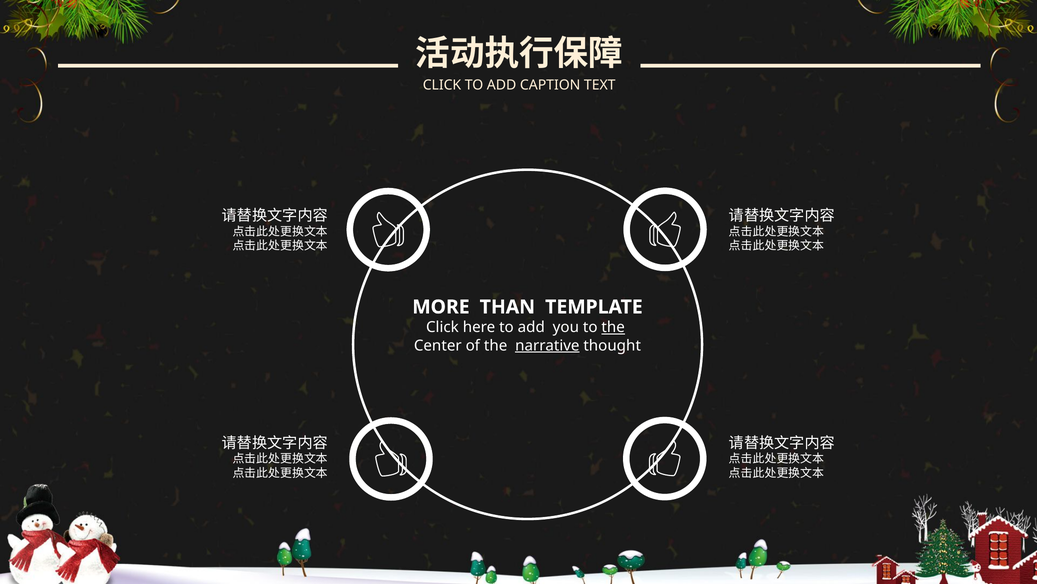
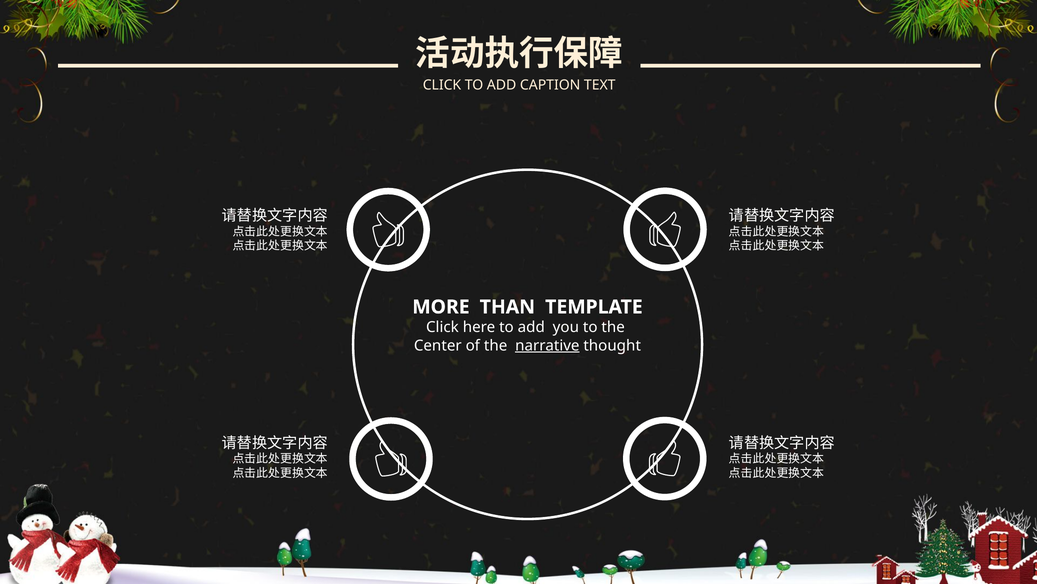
the underline: present -> none (613, 327)
